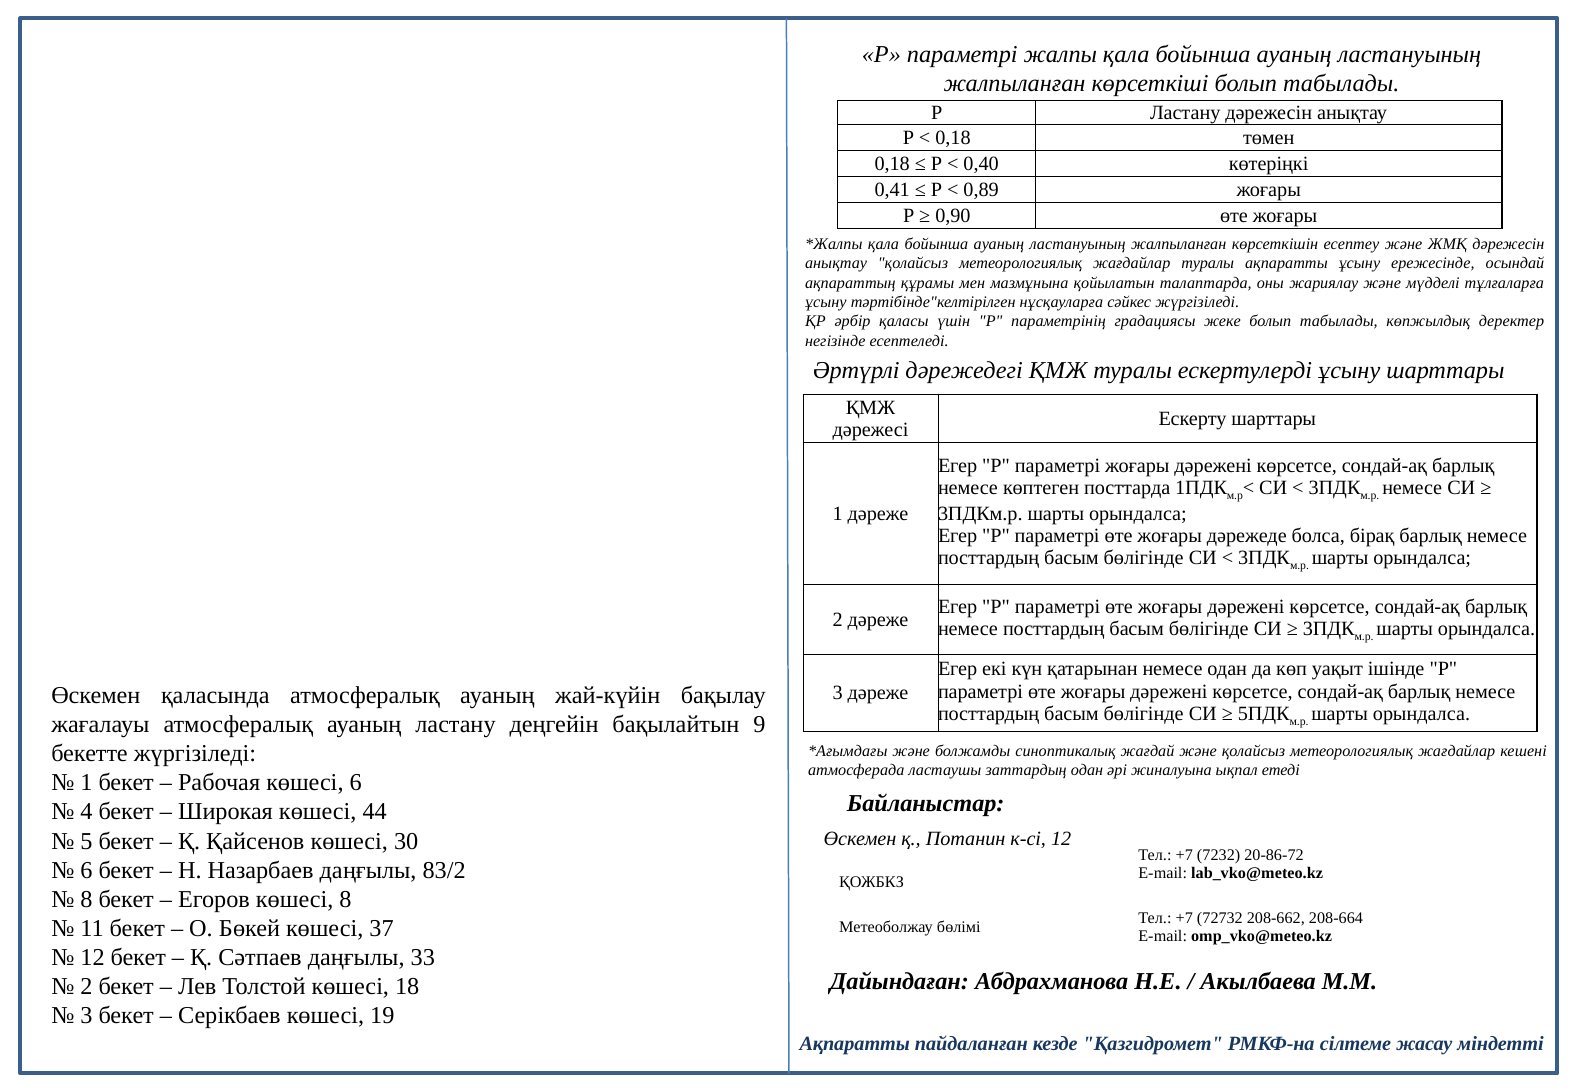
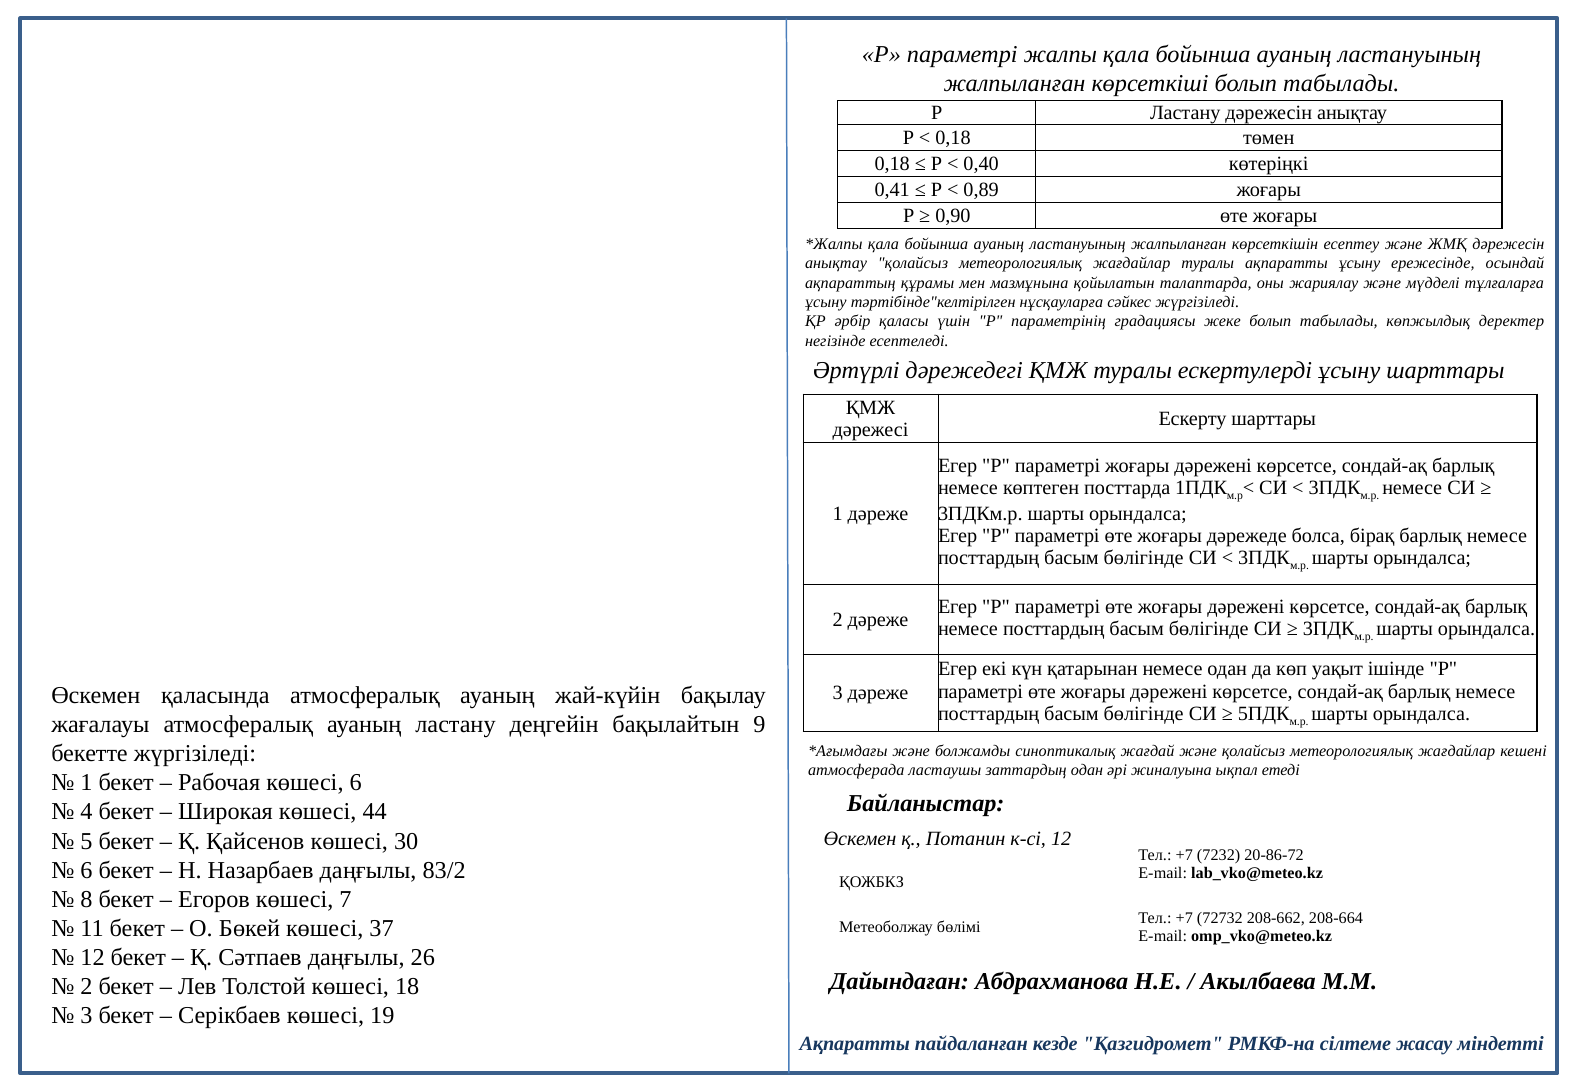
көшесі 8: 8 -> 7 (345, 900)
33: 33 -> 26 (423, 958)
